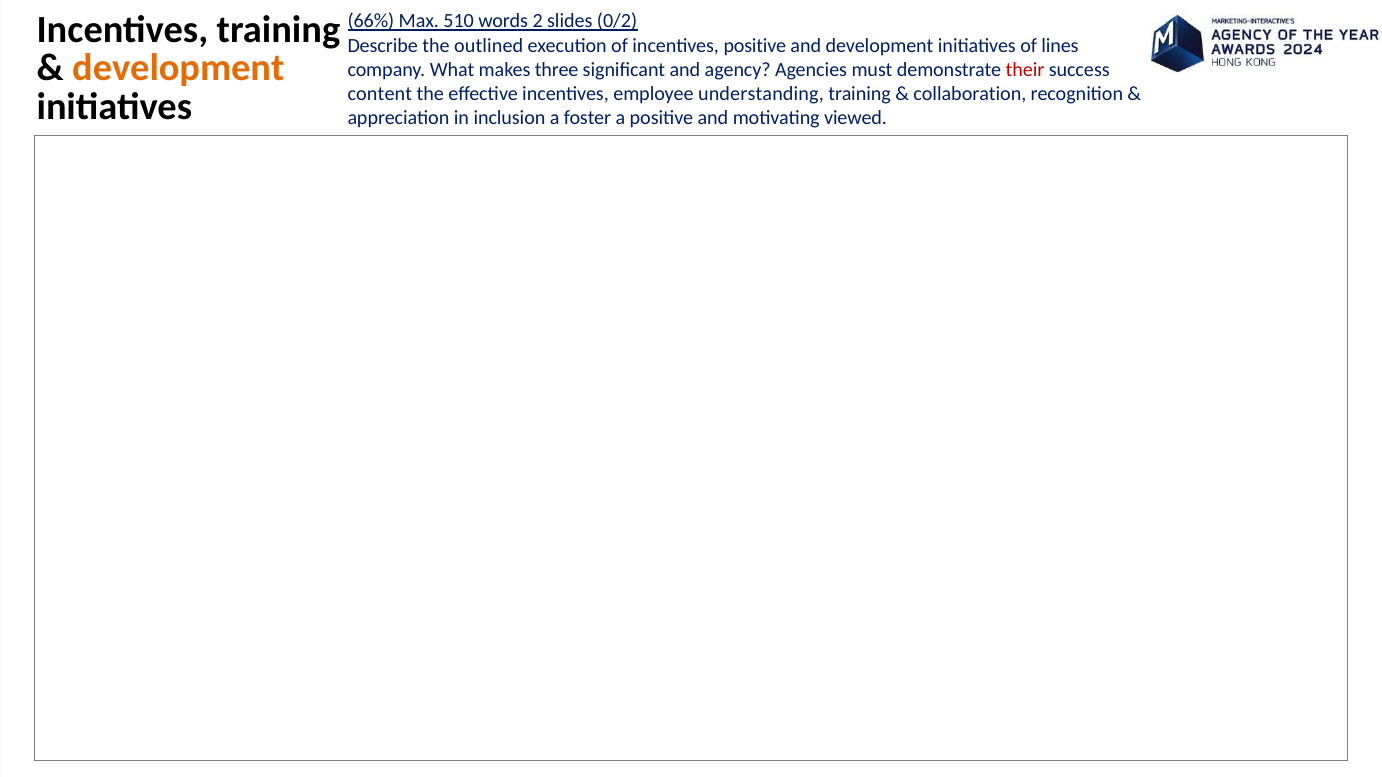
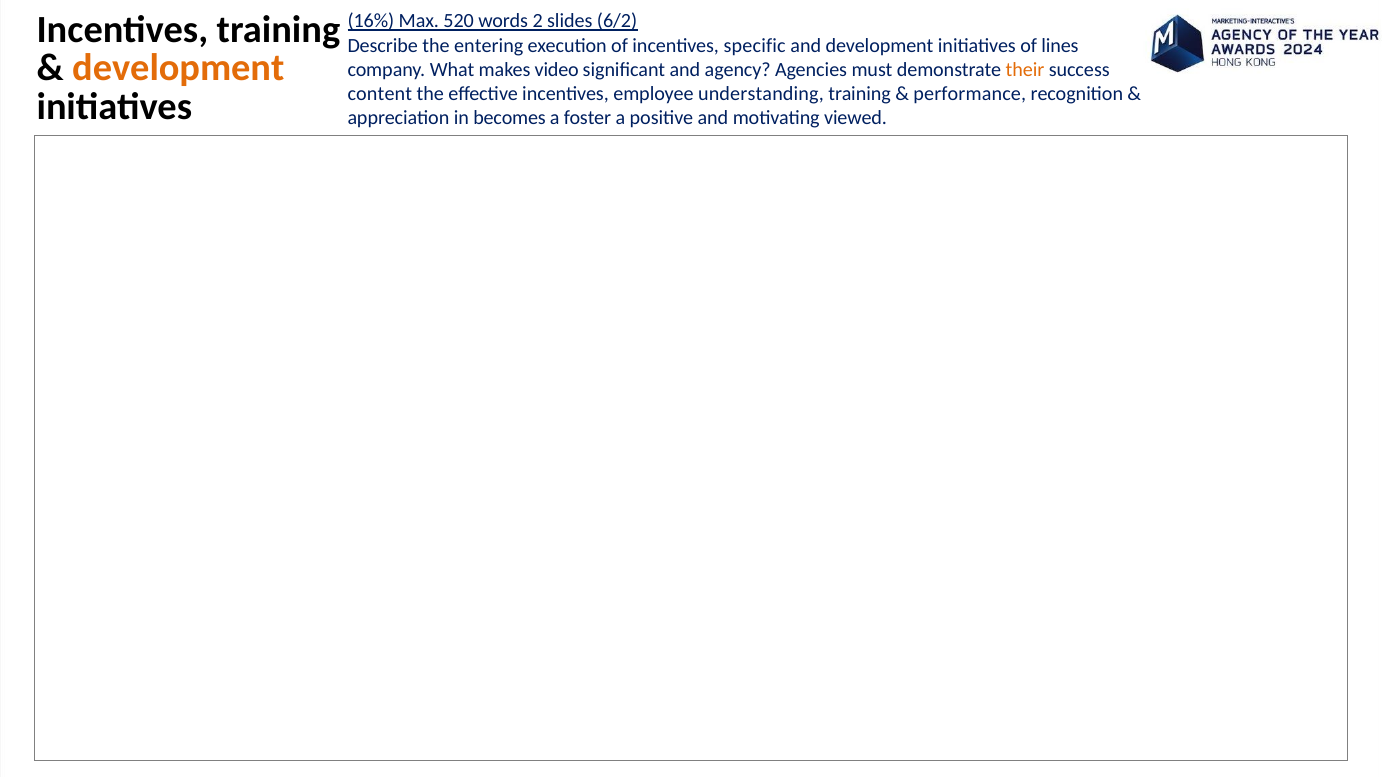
66%: 66% -> 16% (371, 21)
510: 510 -> 520 (459, 21)
0/2: 0/2 -> 6/2 (617, 21)
outlined: outlined -> entering (489, 45)
incentives positive: positive -> specific (755, 45)
three: three -> video (557, 70)
their colour: red -> orange (1025, 70)
collaboration: collaboration -> performance (970, 94)
inclusion: inclusion -> becomes (509, 118)
